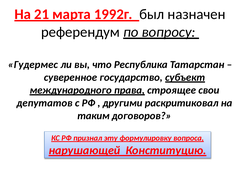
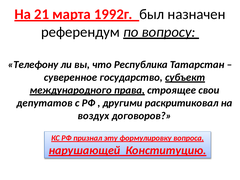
Гудермес: Гудермес -> Телефону (33, 65)
таким: таким -> воздух (93, 116)
